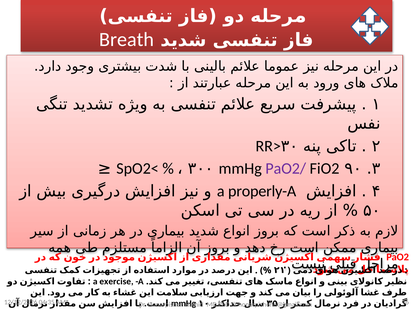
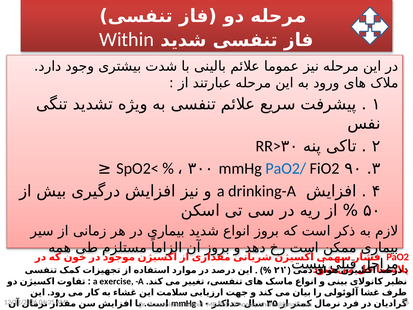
Breath: Breath -> Within (127, 40)
PaO2/ colour: purple -> blue (286, 168)
properly-A: properly-A -> drinking-A (262, 191)
